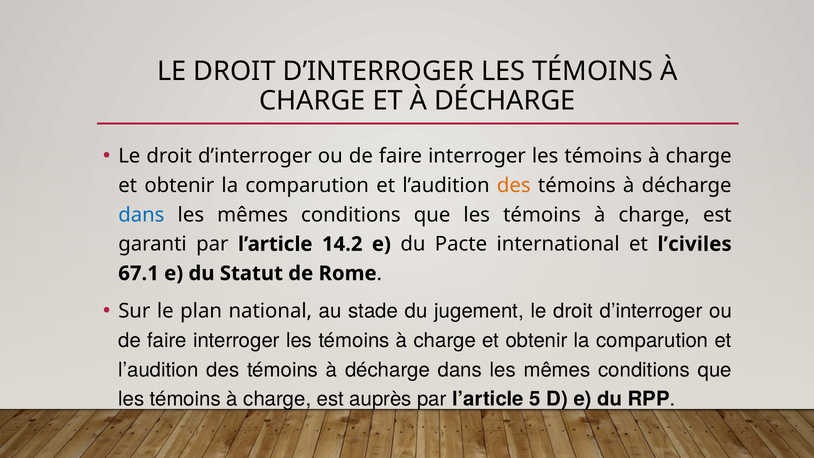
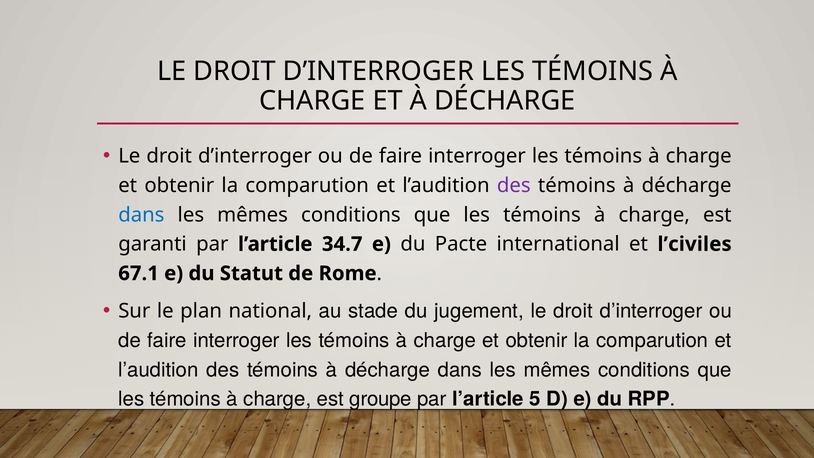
des colour: orange -> purple (514, 185)
14.2: 14.2 -> 34.7 (342, 244)
auprès: auprès -> groupe (381, 399)
